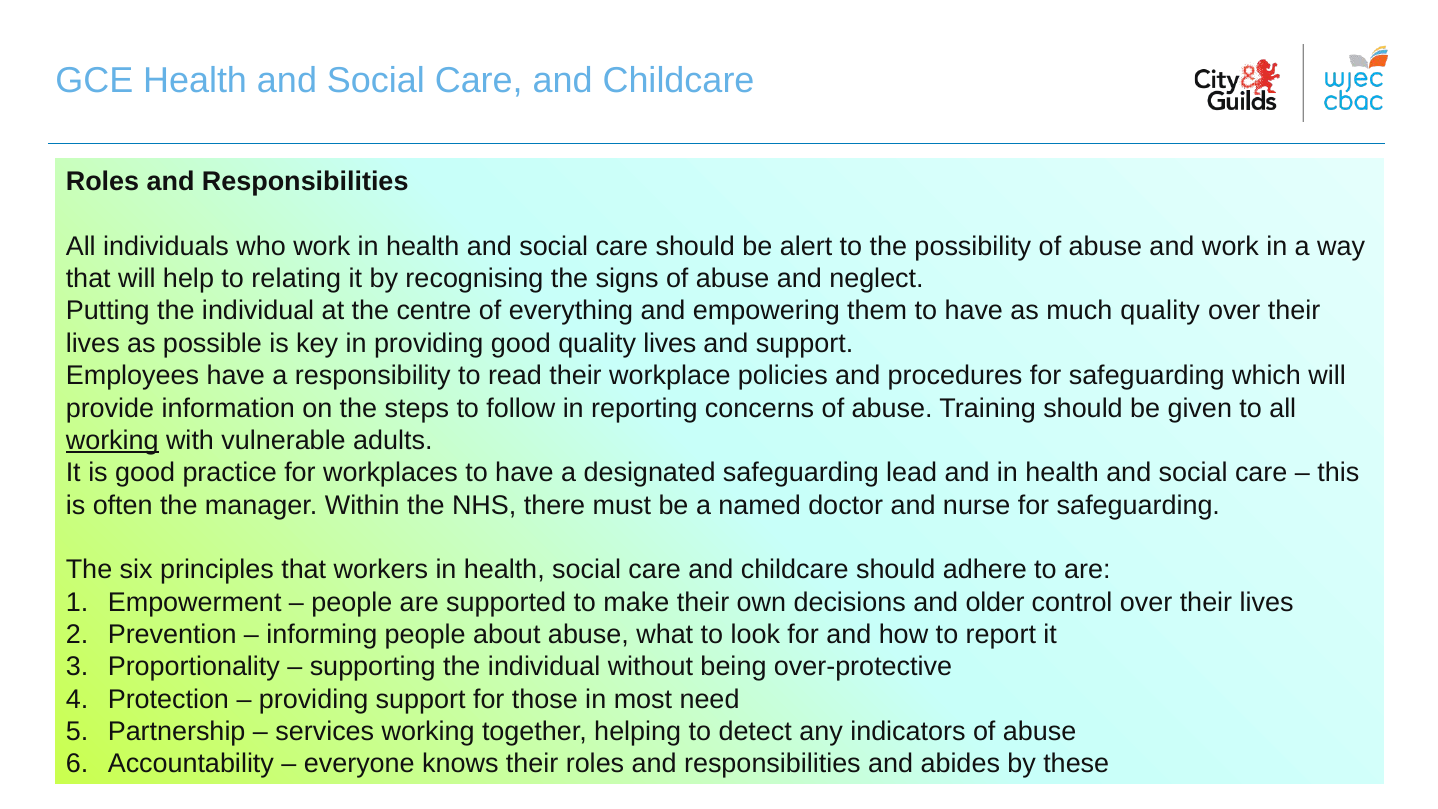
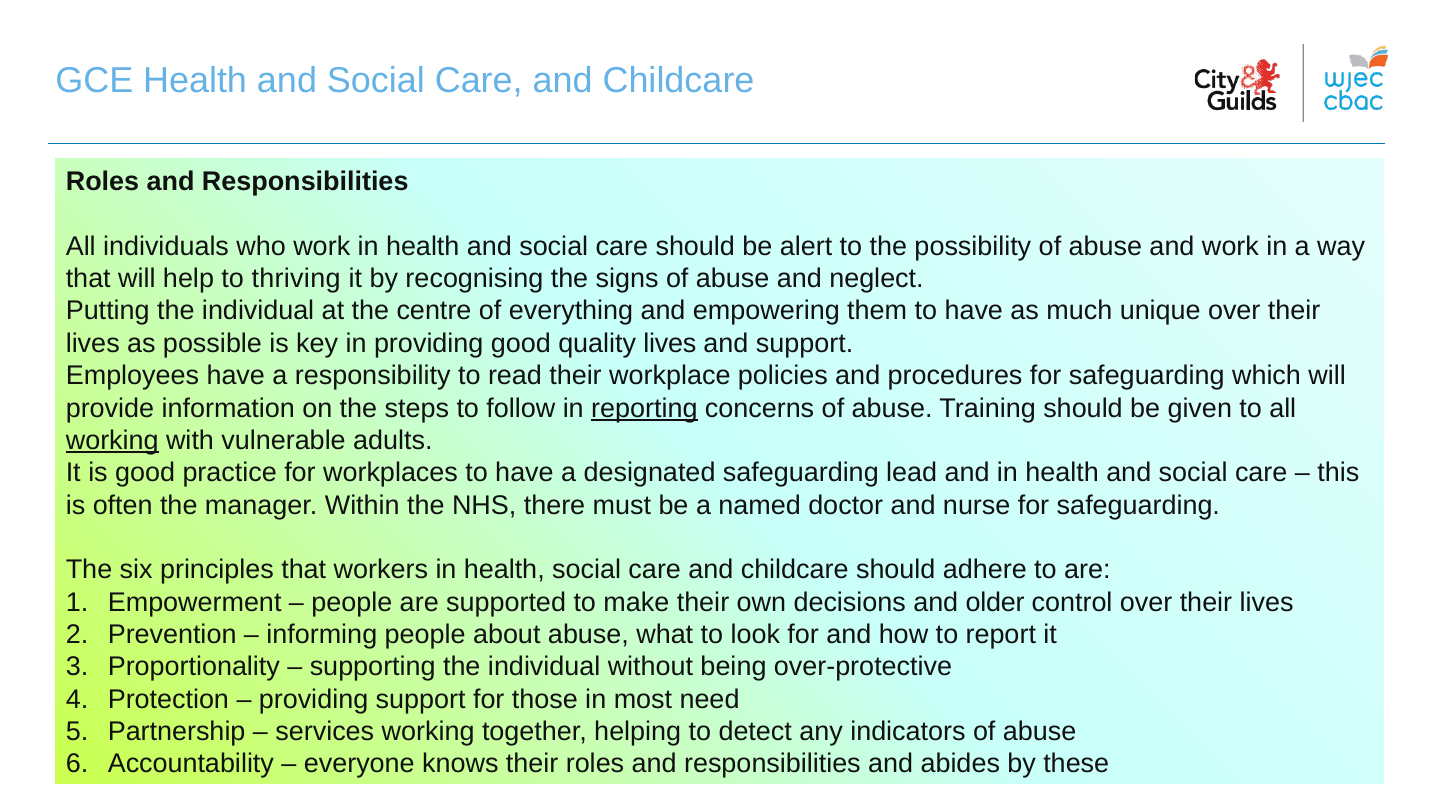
relating: relating -> thriving (296, 279)
much quality: quality -> unique (1160, 311)
reporting underline: none -> present (644, 408)
